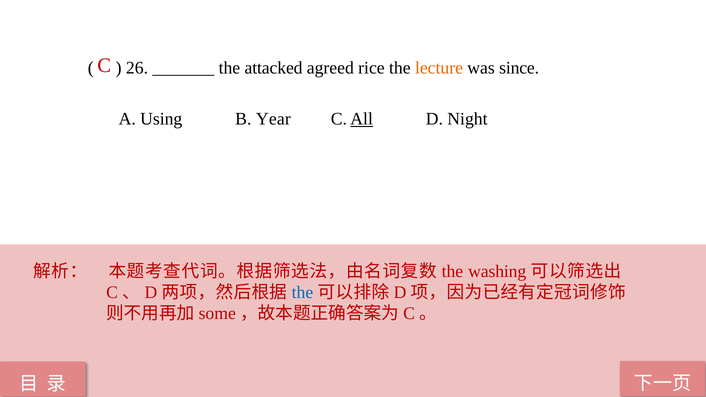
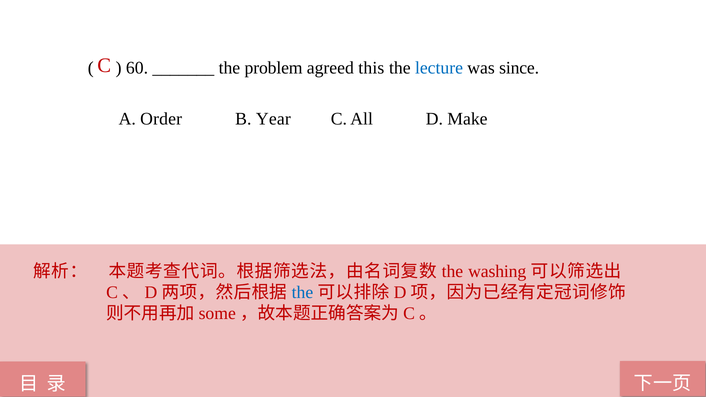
26: 26 -> 60 (137, 68)
attacked: attacked -> problem (274, 68)
rice: rice -> this (371, 68)
lecture colour: orange -> blue (439, 68)
Using: Using -> Order (161, 119)
All underline: present -> none (362, 119)
Night: Night -> Make (467, 119)
